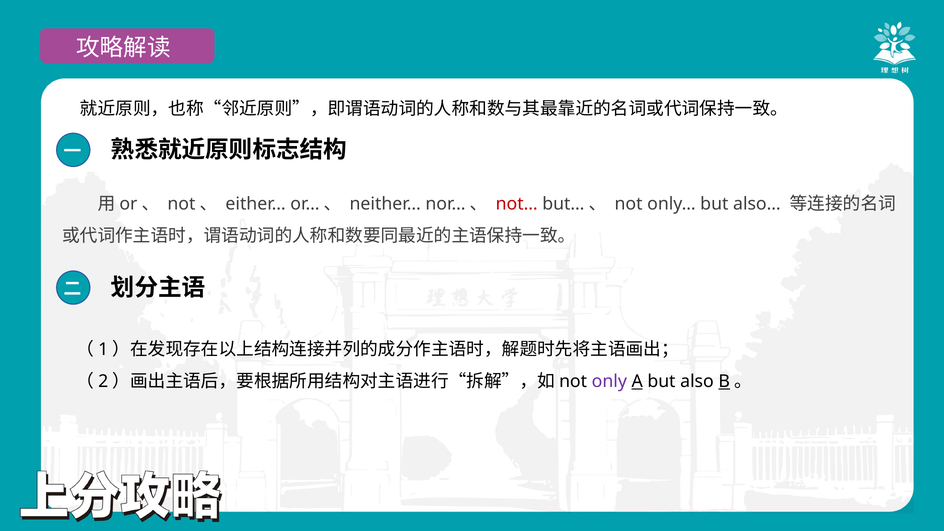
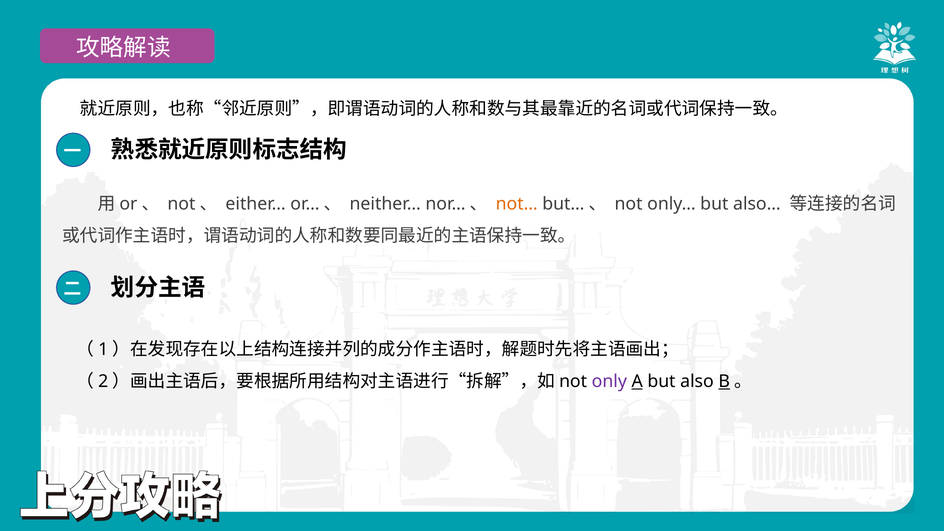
not… colour: red -> orange (517, 204)
